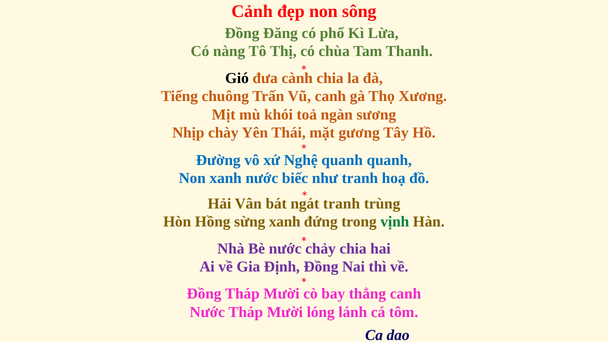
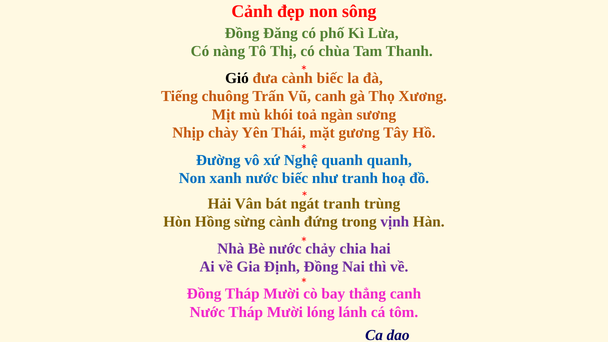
chia: chia -> biếc (330, 78)
sừng xanh: xanh -> cành (285, 222)
vịnh colour: green -> purple (395, 222)
